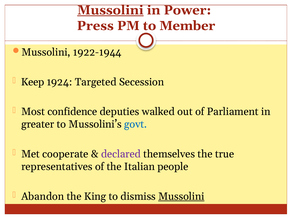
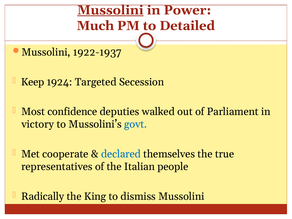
Press: Press -> Much (95, 26)
Member: Member -> Detailed (187, 26)
1922-1944: 1922-1944 -> 1922-1937 (97, 52)
greater: greater -> victory (38, 124)
declared colour: purple -> blue (121, 154)
Abandon: Abandon -> Radically (43, 196)
Mussolini underline: present -> none (181, 196)
